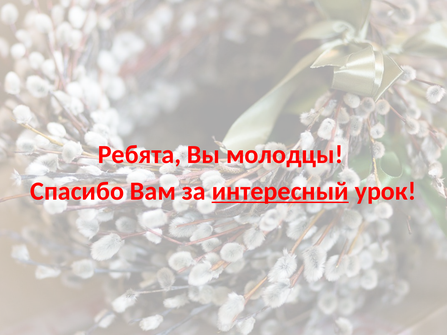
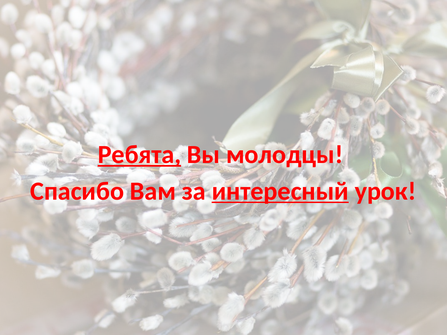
Ребята underline: none -> present (139, 155)
